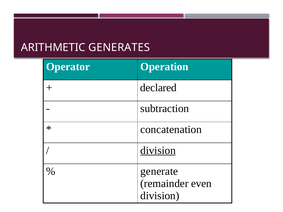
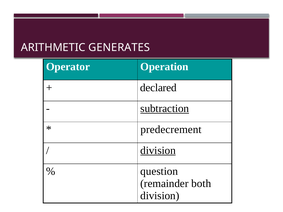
subtraction underline: none -> present (165, 109)
concatenation: concatenation -> predecrement (171, 130)
generate: generate -> question (159, 172)
even: even -> both (201, 184)
